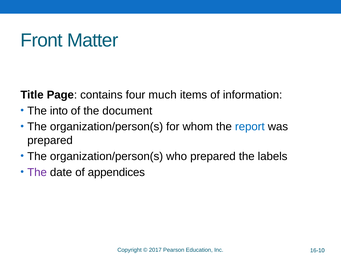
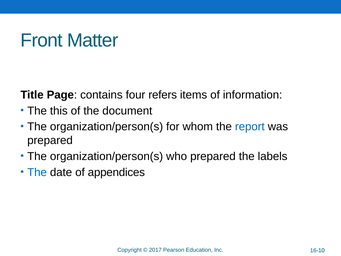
much: much -> refers (163, 95)
into: into -> this (59, 111)
The colour: purple -> blue (37, 172)
